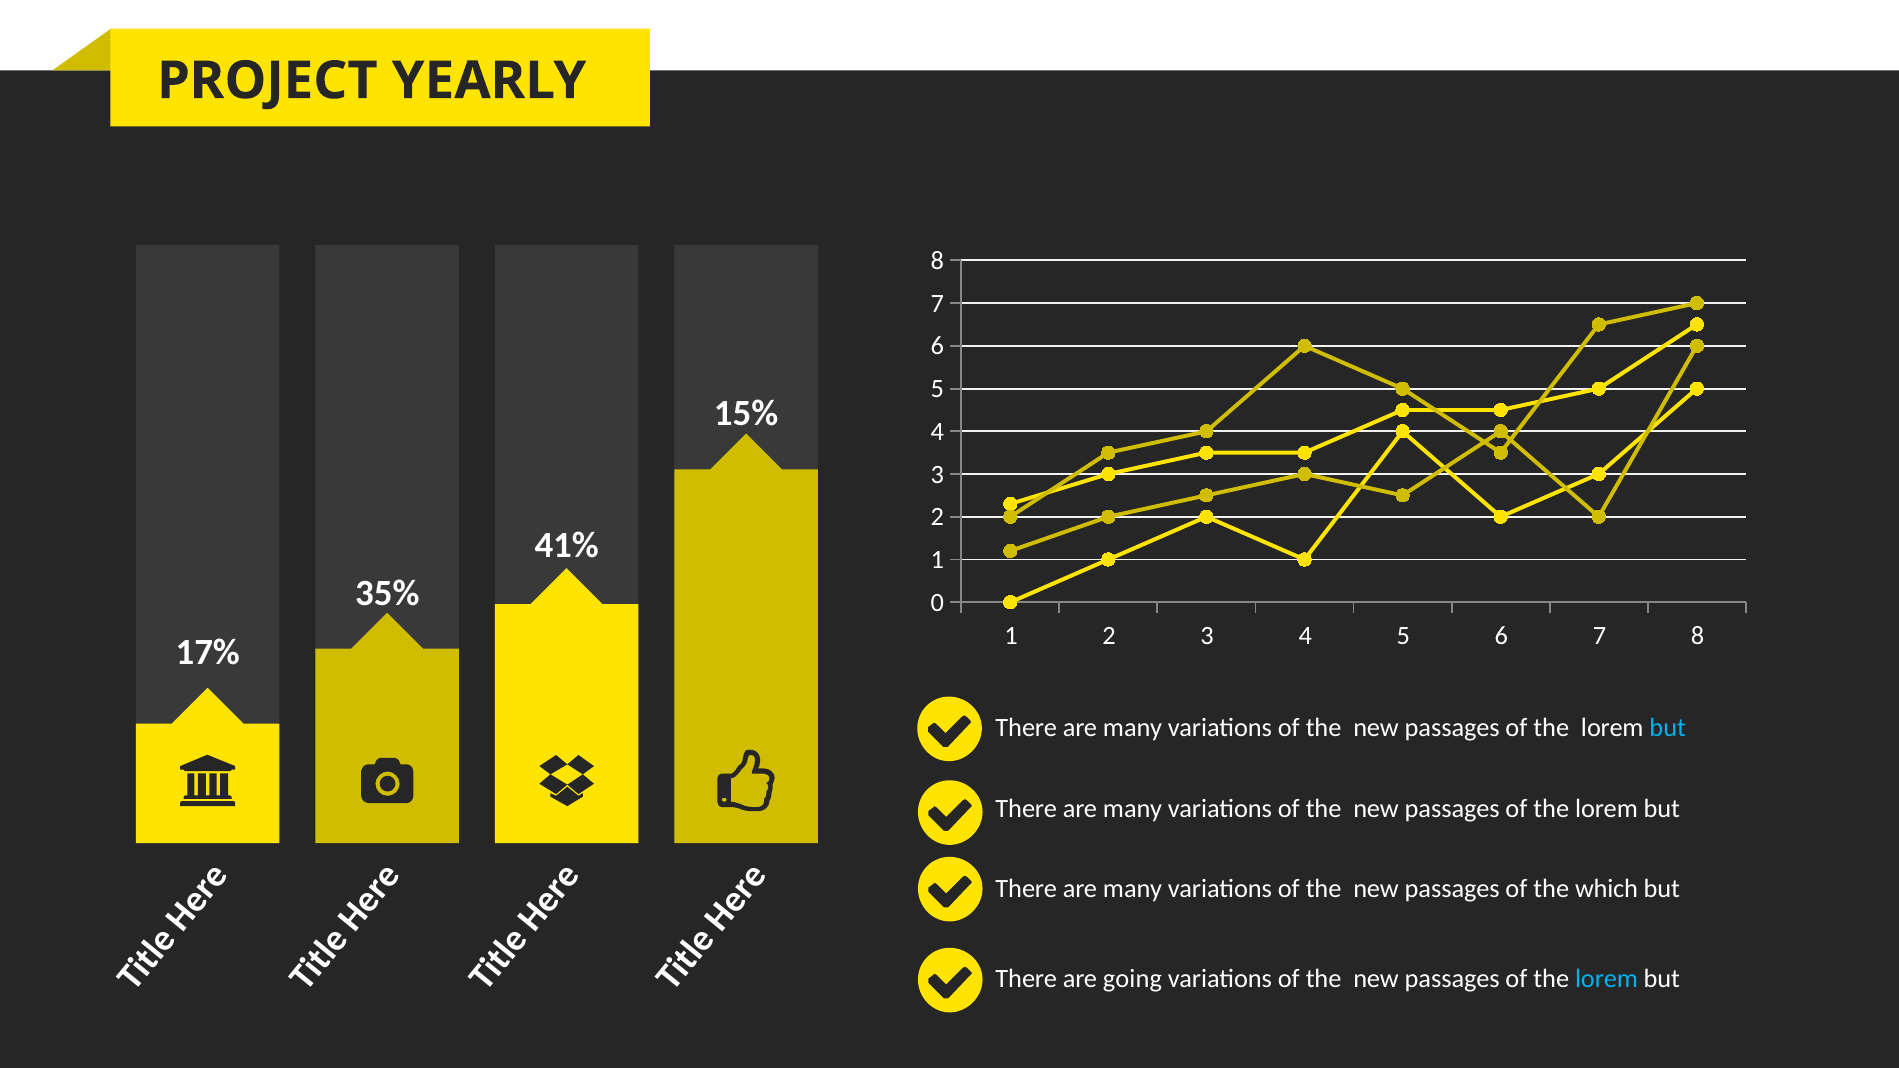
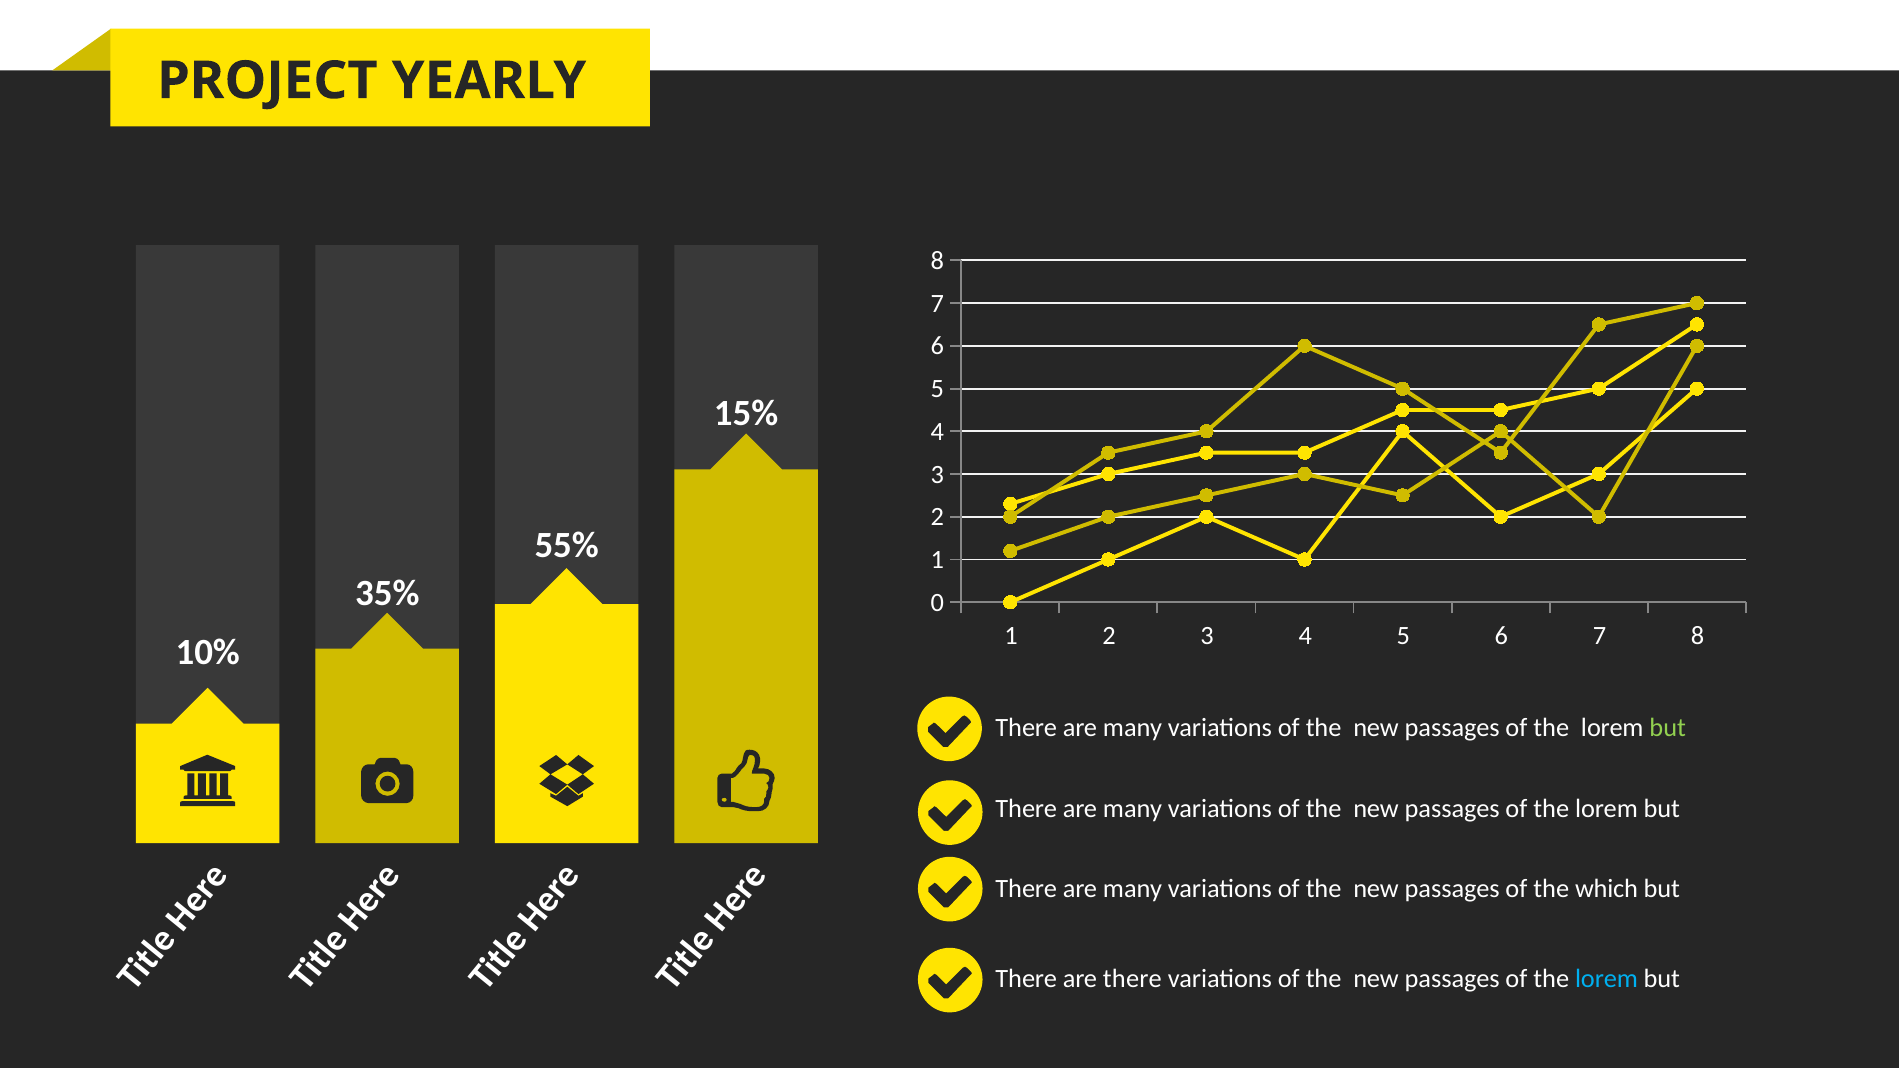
41%: 41% -> 55% (567, 545)
17%: 17% -> 10% (208, 652)
but colour: light blue -> light green (1668, 728)
are going: going -> there (1132, 979)
